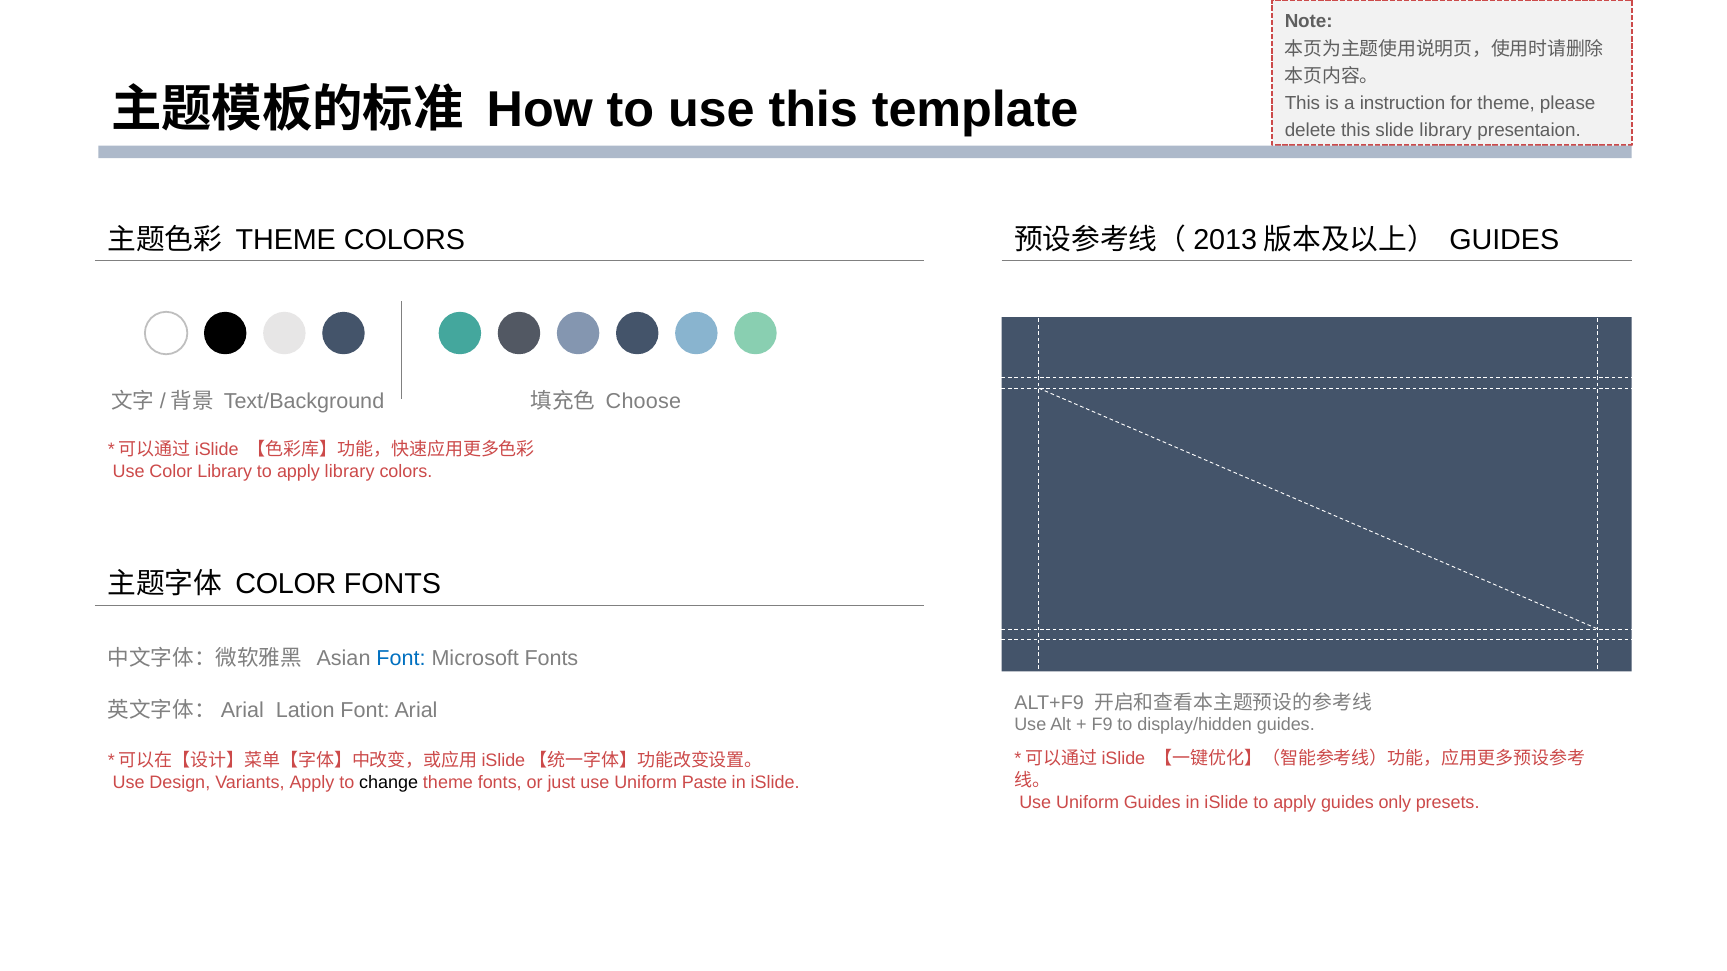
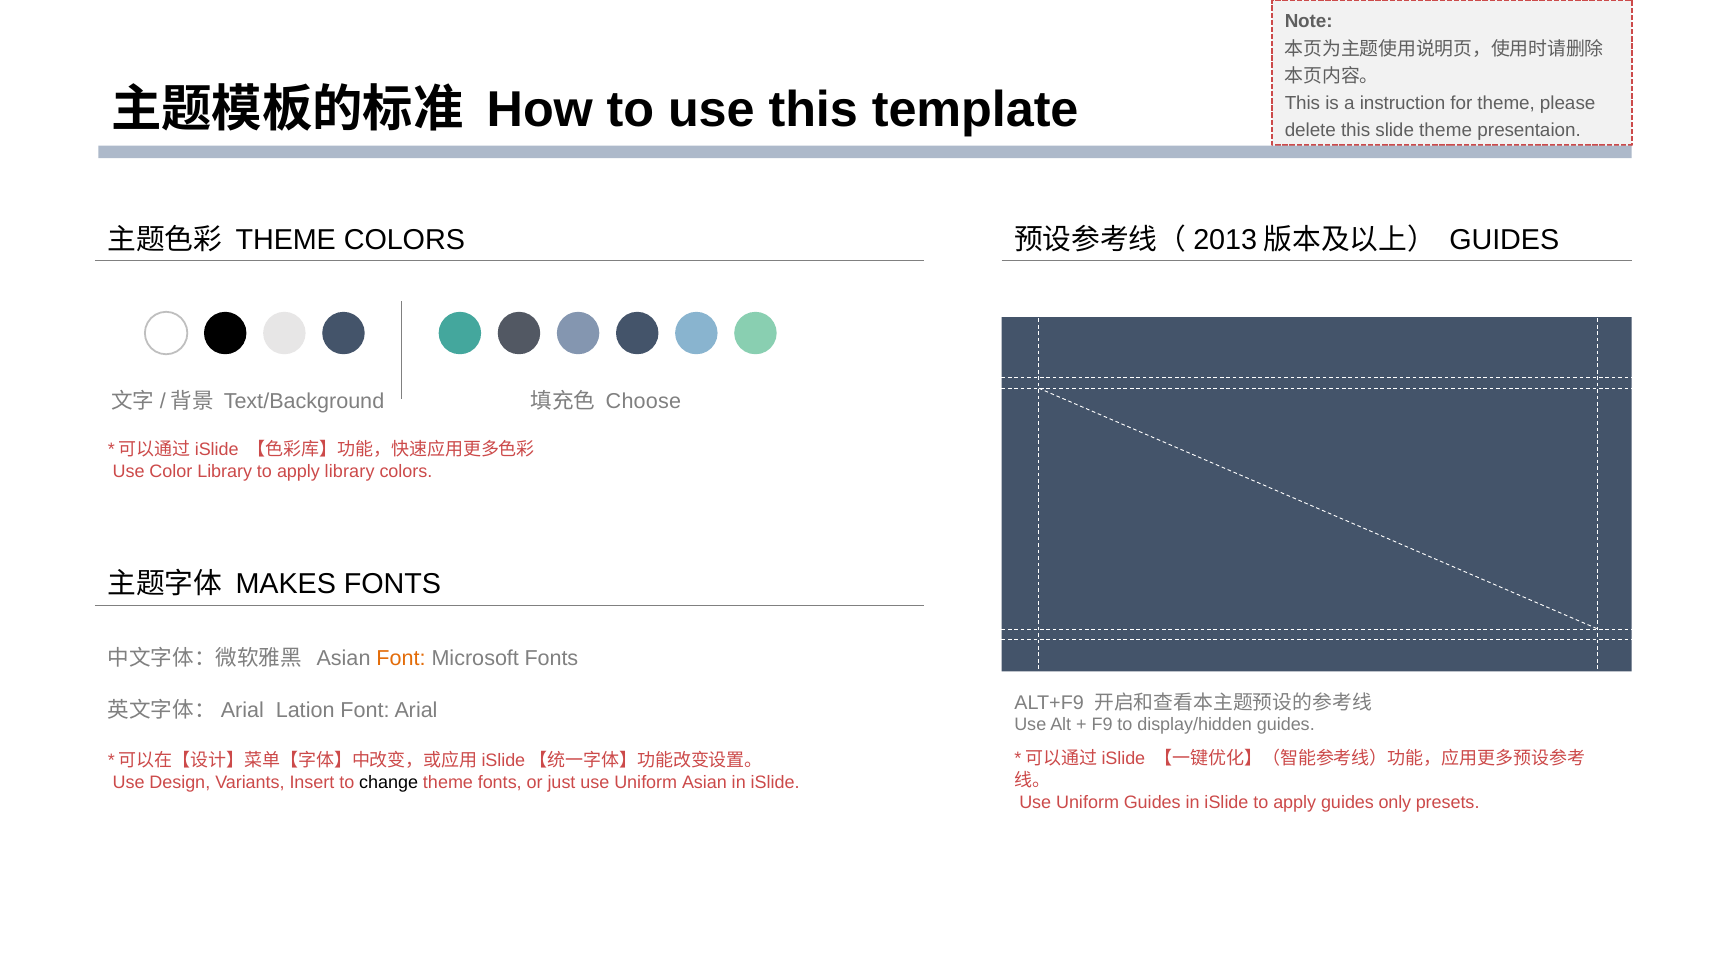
slide library: library -> theme (1446, 130)
COLOR: COLOR -> MAKES (286, 584)
Font colour: blue -> orange (401, 659)
Variants Apply: Apply -> Insert (312, 783)
Uniform Paste: Paste -> Asian (704, 783)
